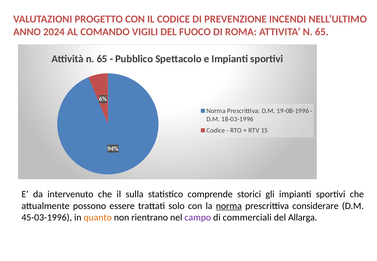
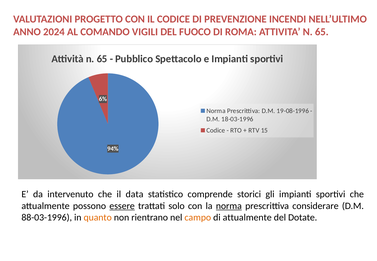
sulla: sulla -> data (135, 194)
essere underline: none -> present (122, 206)
45-03-1996: 45-03-1996 -> 88-03-1996 (47, 217)
campo colour: purple -> orange (198, 217)
di commerciali: commerciali -> attualmente (247, 217)
Allarga: Allarga -> Dotate (303, 217)
